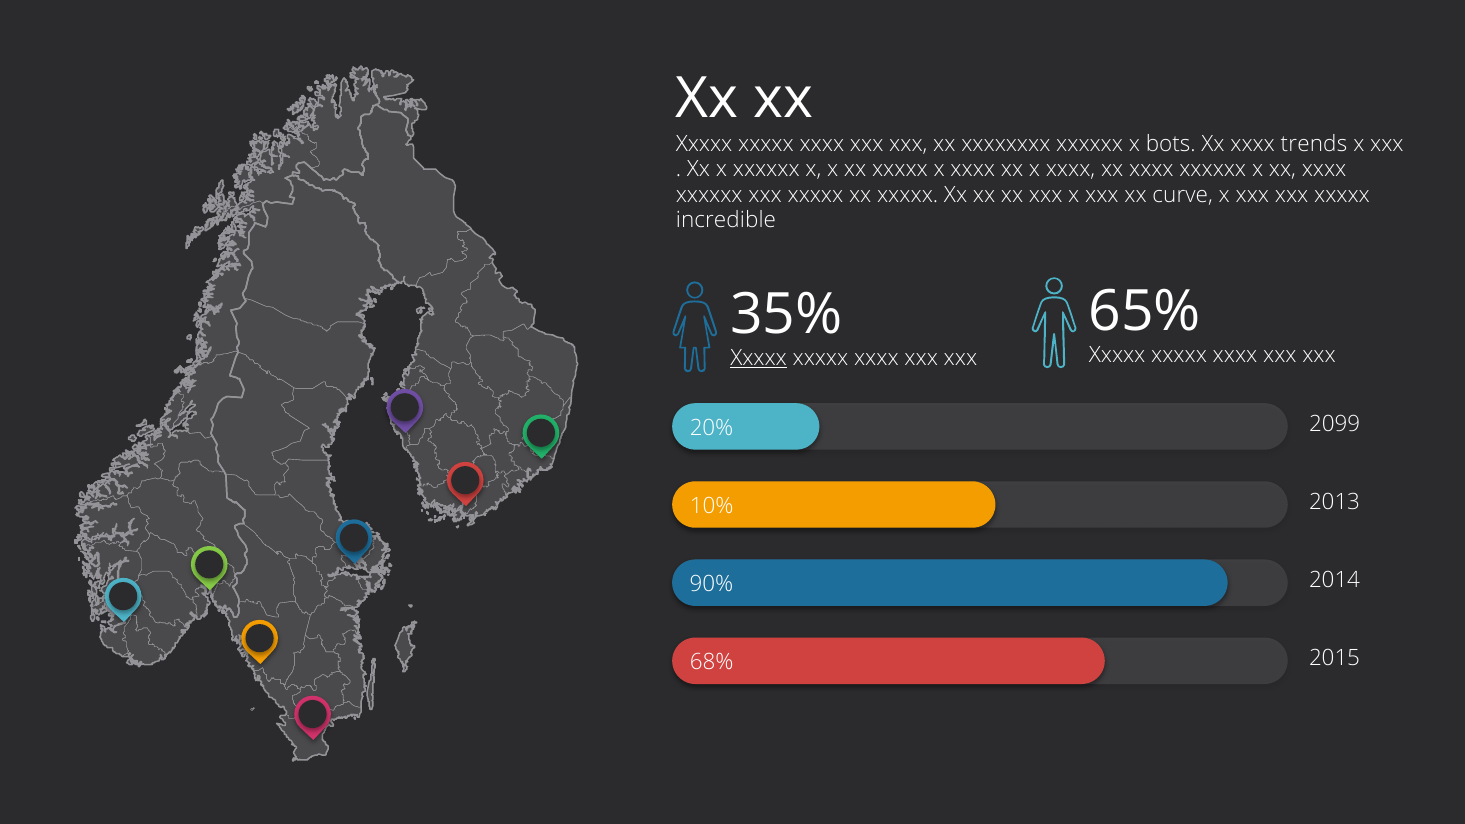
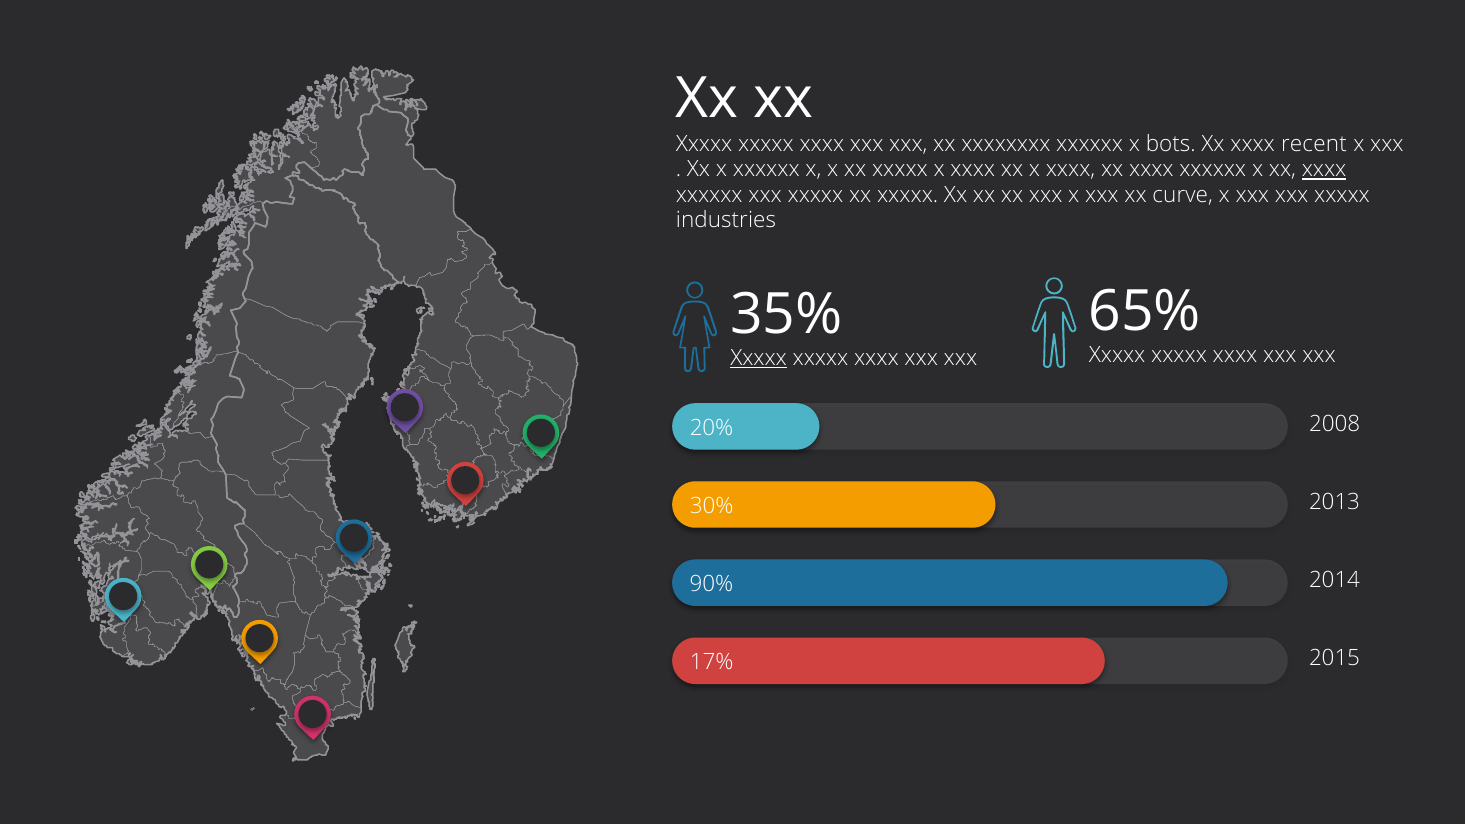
trends: trends -> recent (1314, 144)
xxxx underline: none -> present (1324, 169)
incredible: incredible -> industries (726, 220)
2099: 2099 -> 2008 (1335, 424)
10%: 10% -> 30% (712, 506)
68%: 68% -> 17% (712, 662)
